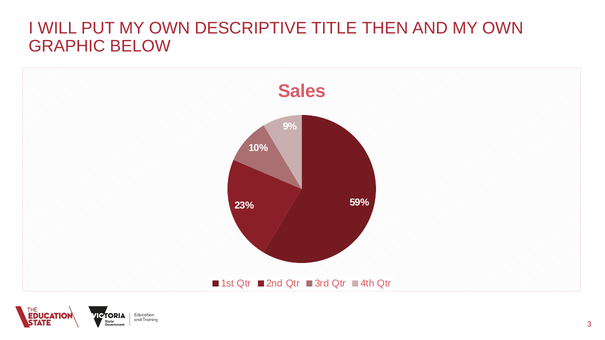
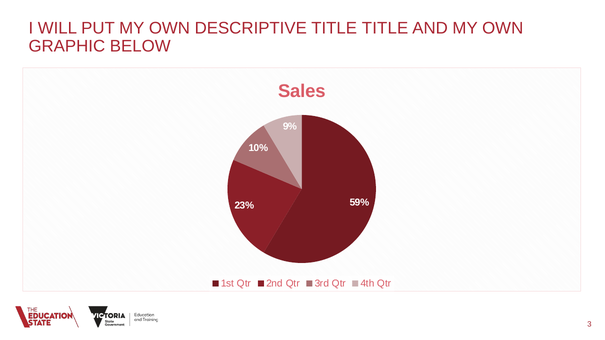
TITLE THEN: THEN -> TITLE (385, 28)
